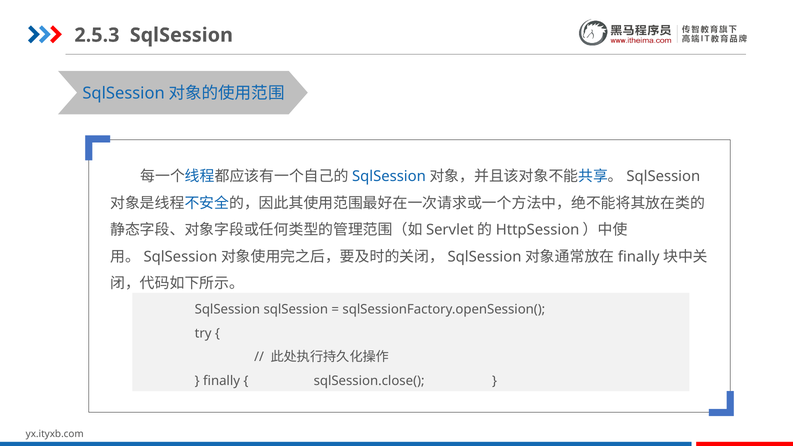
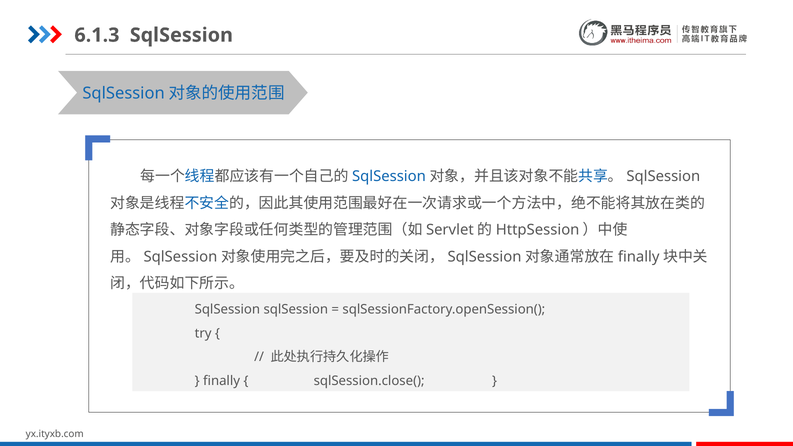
2.5.3: 2.5.3 -> 6.1.3 (97, 35)
